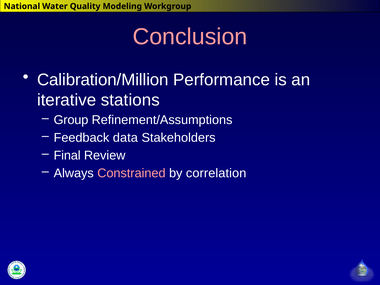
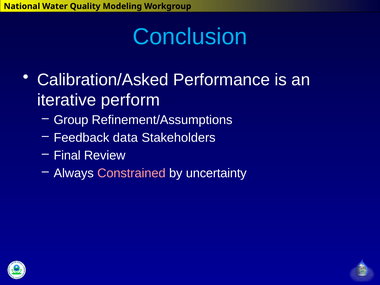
Conclusion colour: pink -> light blue (190, 37)
Calibration/Million: Calibration/Million -> Calibration/Asked (103, 80)
stations: stations -> perform (130, 100)
correlation: correlation -> uncertainty (216, 173)
